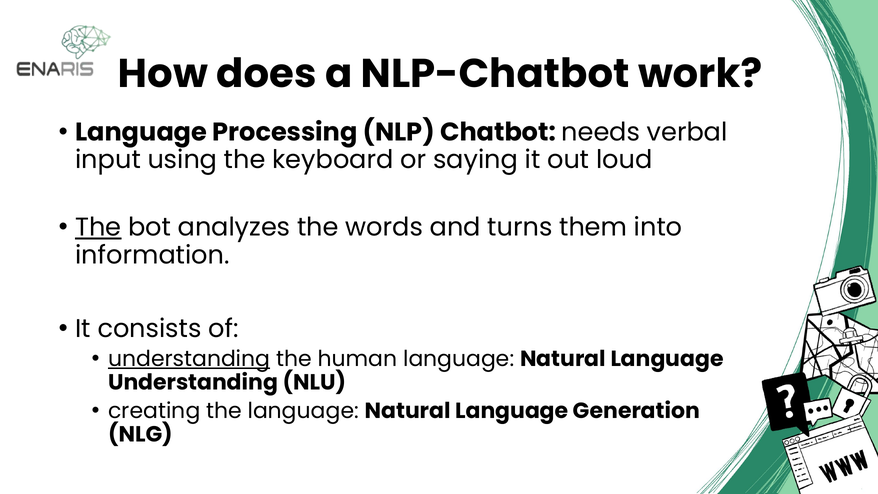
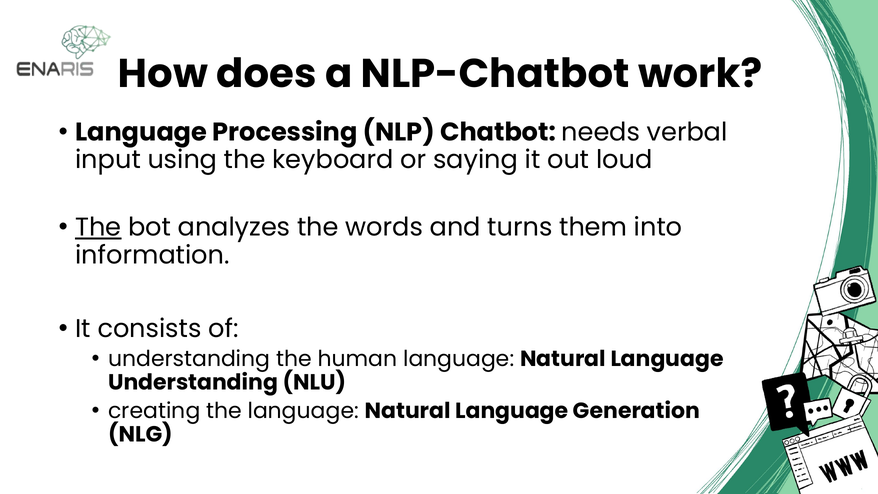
understanding underline: present -> none (189, 359)
